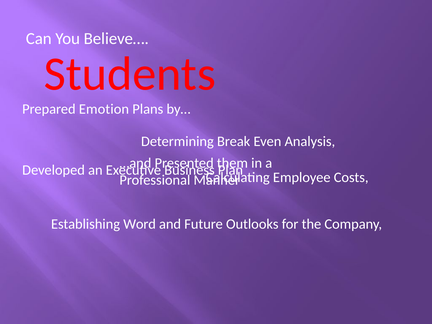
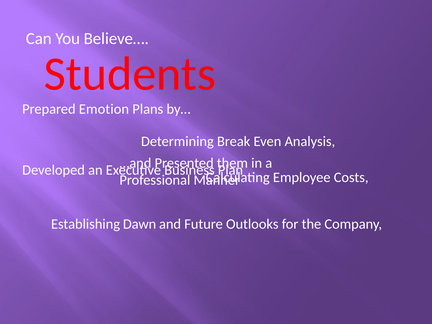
Word: Word -> Dawn (140, 224)
